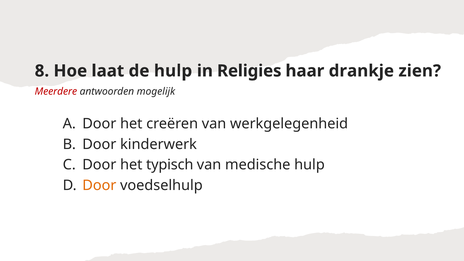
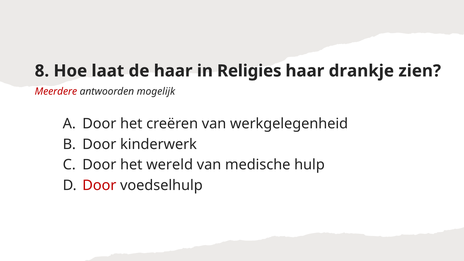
de hulp: hulp -> haar (173, 71)
typisch: typisch -> wereld (170, 165)
Door colour: orange -> red (99, 185)
